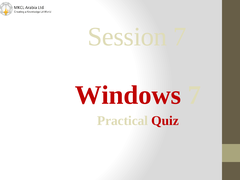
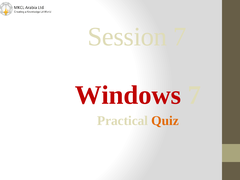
Quiz colour: red -> orange (165, 121)
